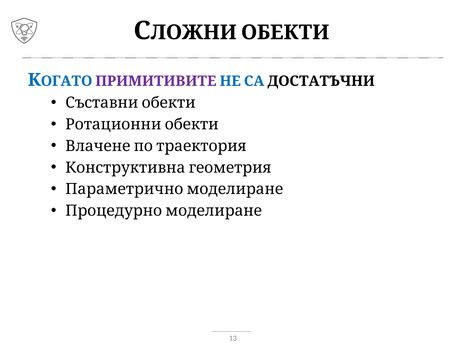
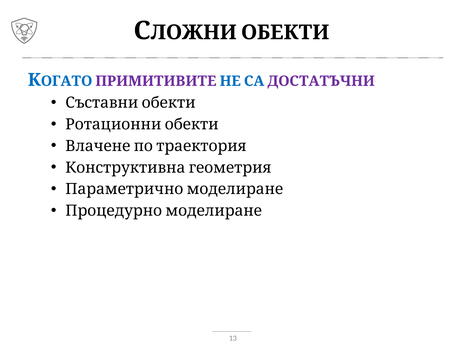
ДОСТАТЪЧНИ colour: black -> purple (321, 81)
